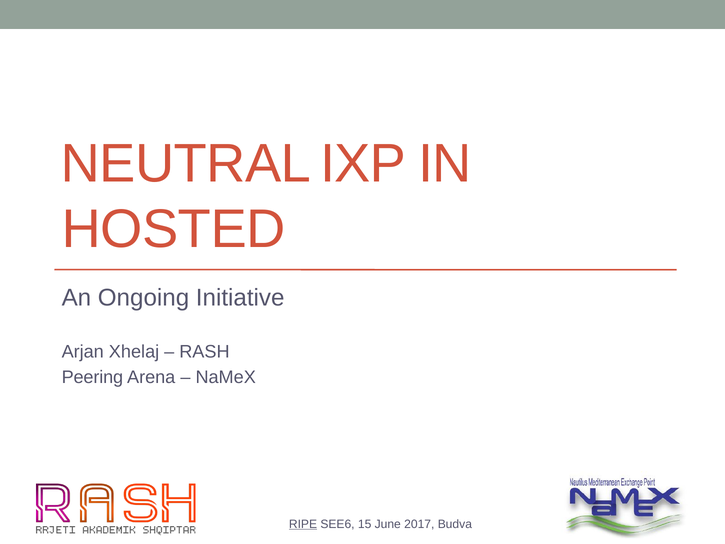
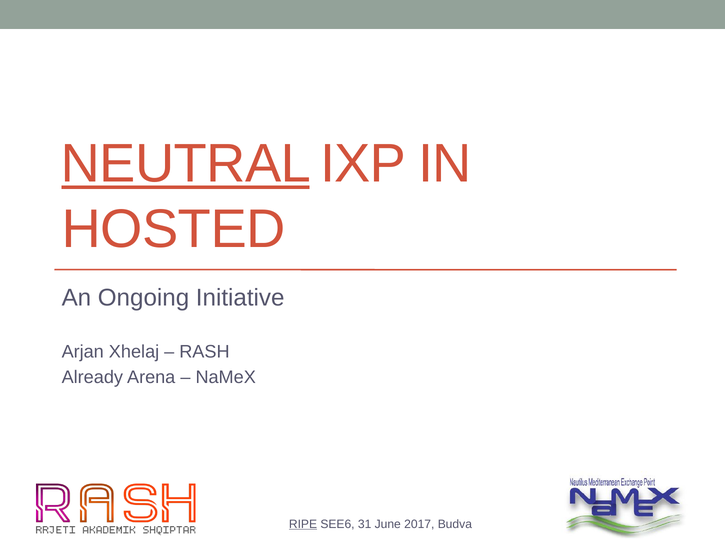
NEUTRAL underline: none -> present (186, 164)
Peering: Peering -> Already (92, 377)
15: 15 -> 31 (365, 524)
